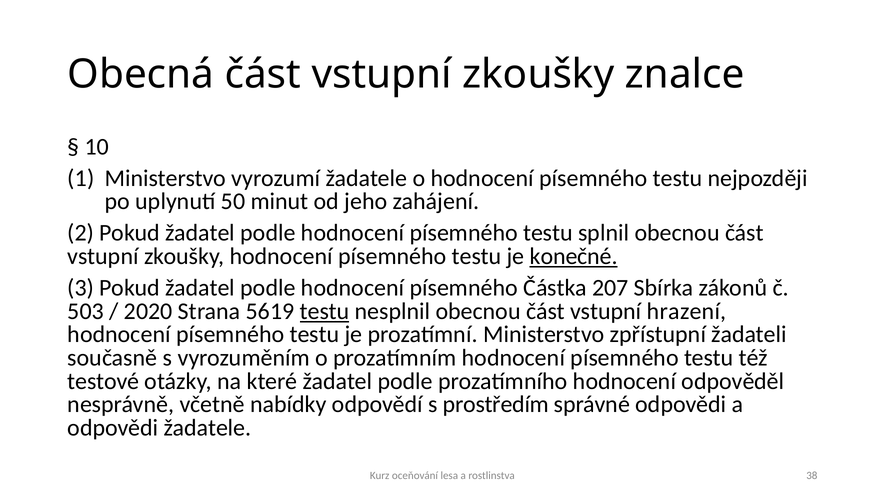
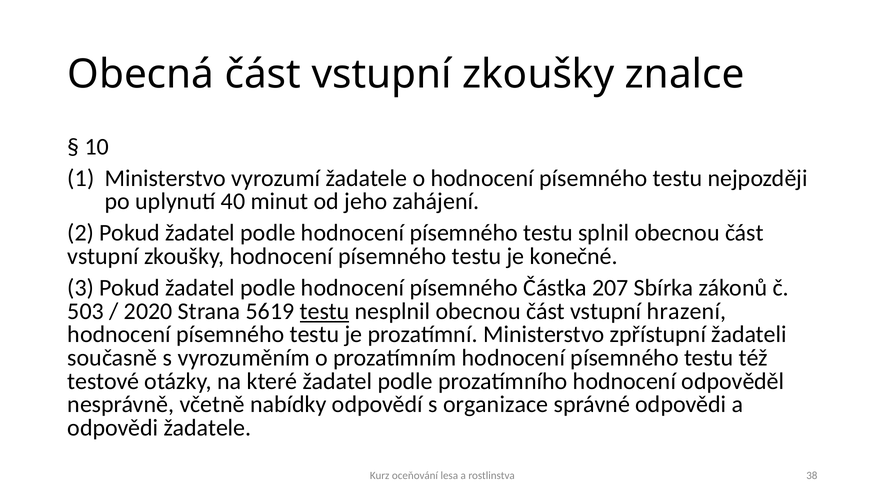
50: 50 -> 40 (233, 201)
konečné underline: present -> none (574, 256)
prostředím: prostředím -> organizace (496, 404)
